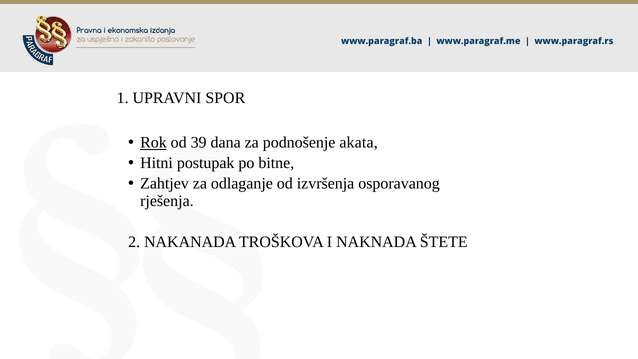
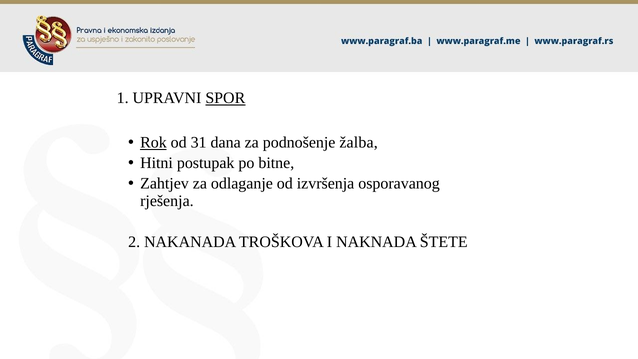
SPOR underline: none -> present (225, 98)
39: 39 -> 31 (199, 143)
akata: akata -> žalba (359, 143)
